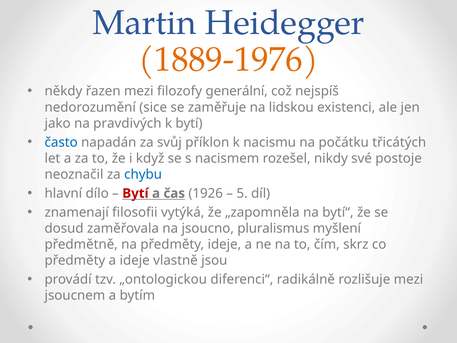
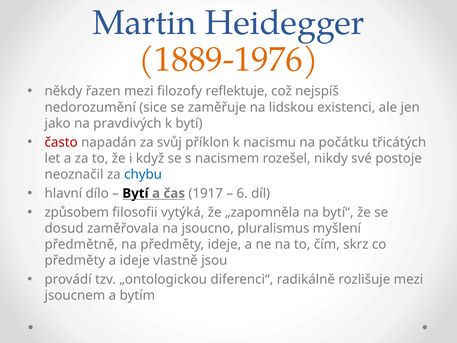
generální: generální -> reflektuje (237, 91)
často colour: blue -> red (61, 142)
Bytí colour: red -> black (135, 193)
1926: 1926 -> 1917 (206, 193)
5: 5 -> 6 (242, 193)
znamenají: znamenají -> způsobem (77, 212)
